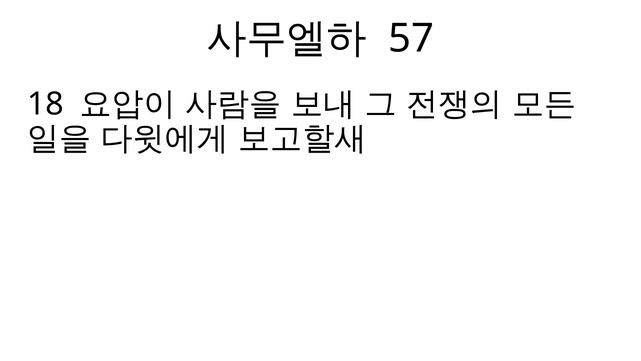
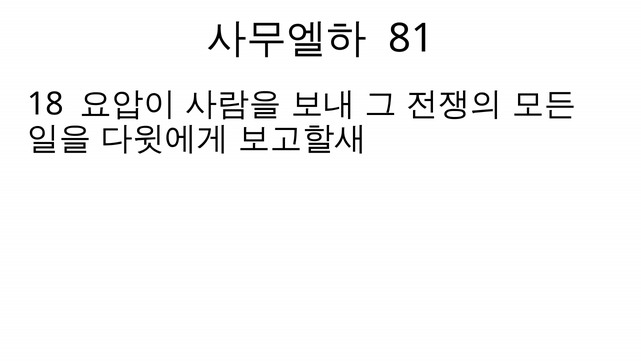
57: 57 -> 81 (411, 39)
